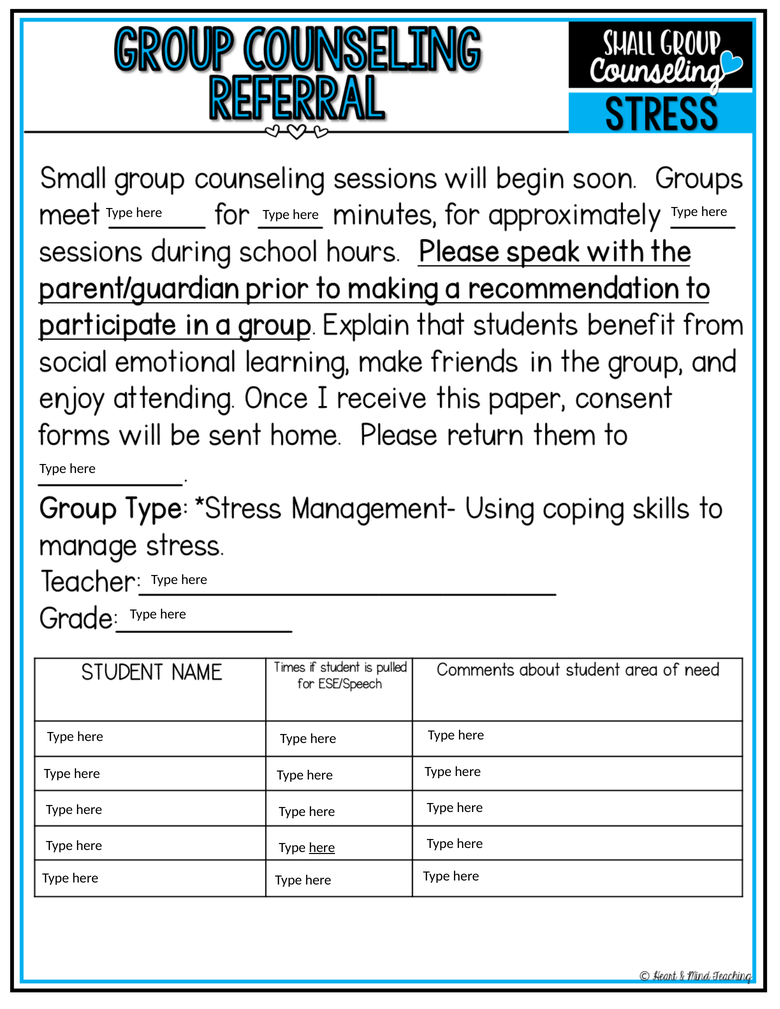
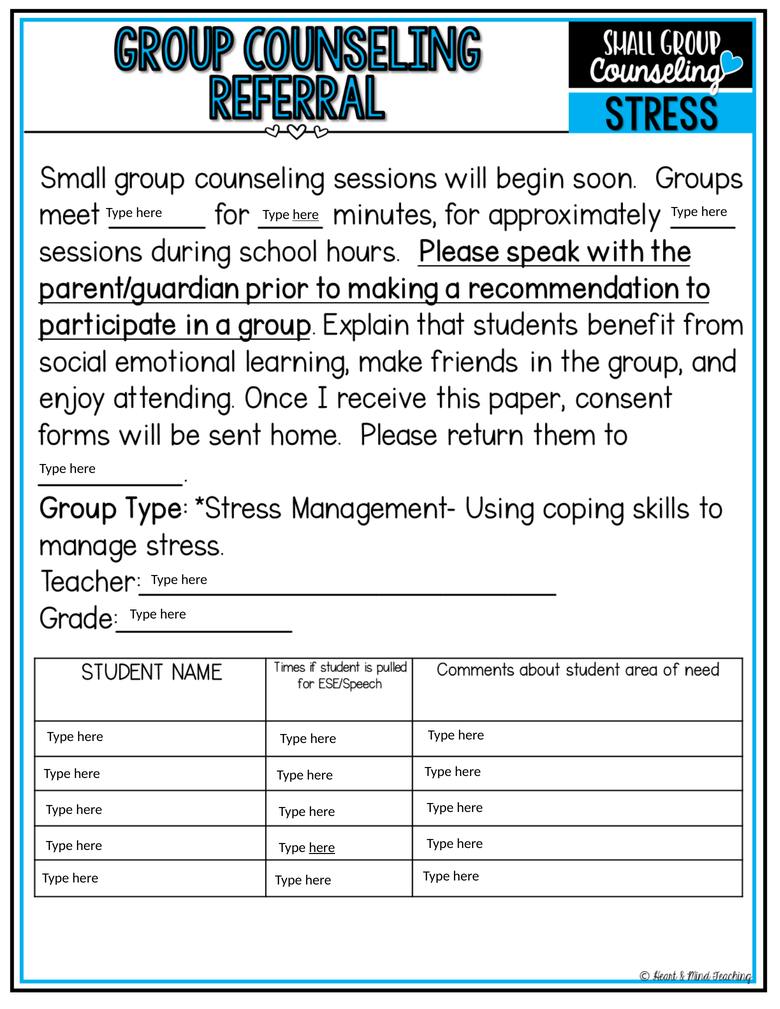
here underline: none -> present (306, 215)
